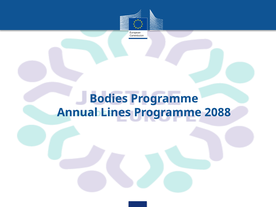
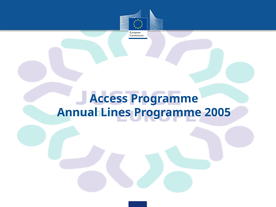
Bodies: Bodies -> Access (109, 99)
2088: 2088 -> 2005 (218, 112)
